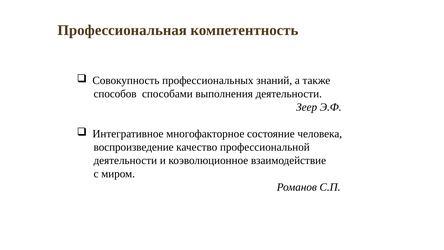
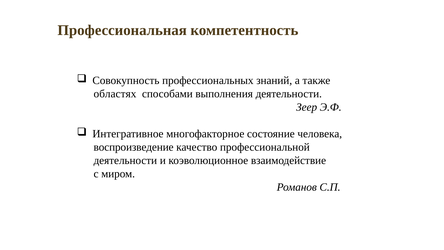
способов: способов -> областях (115, 94)
